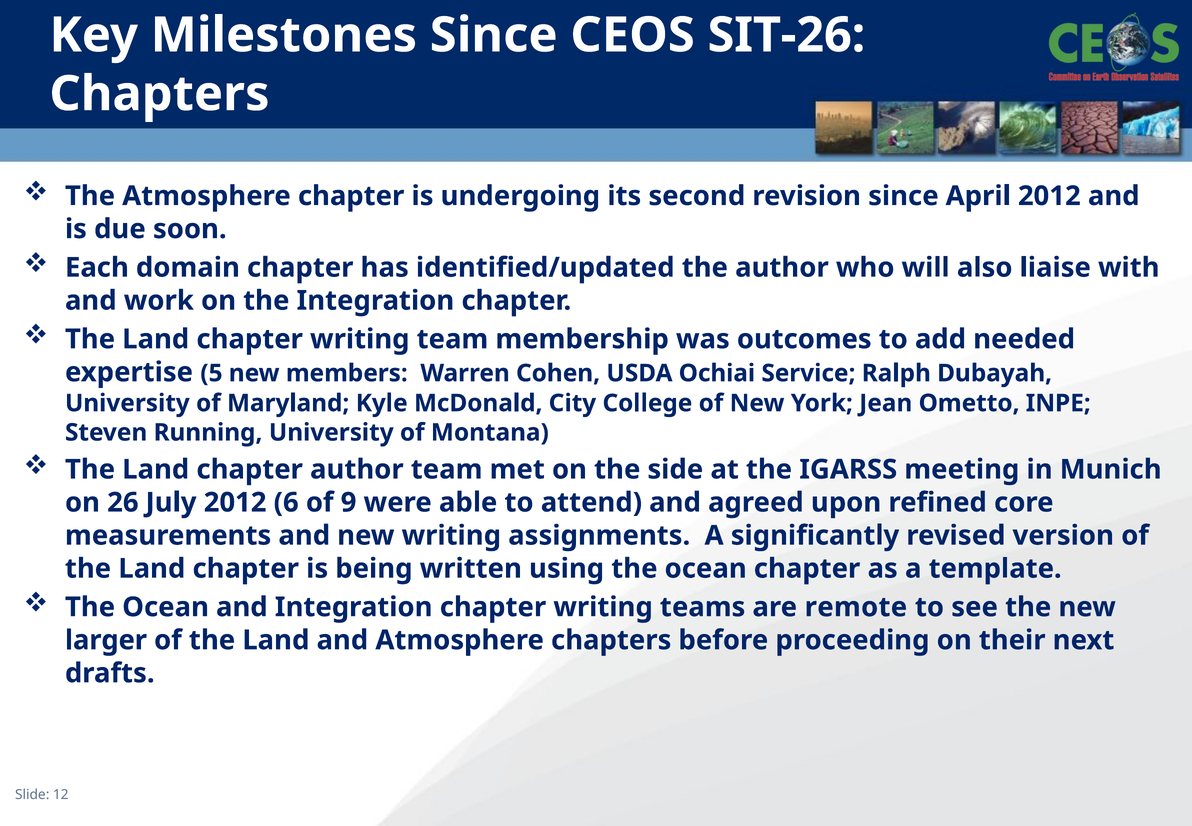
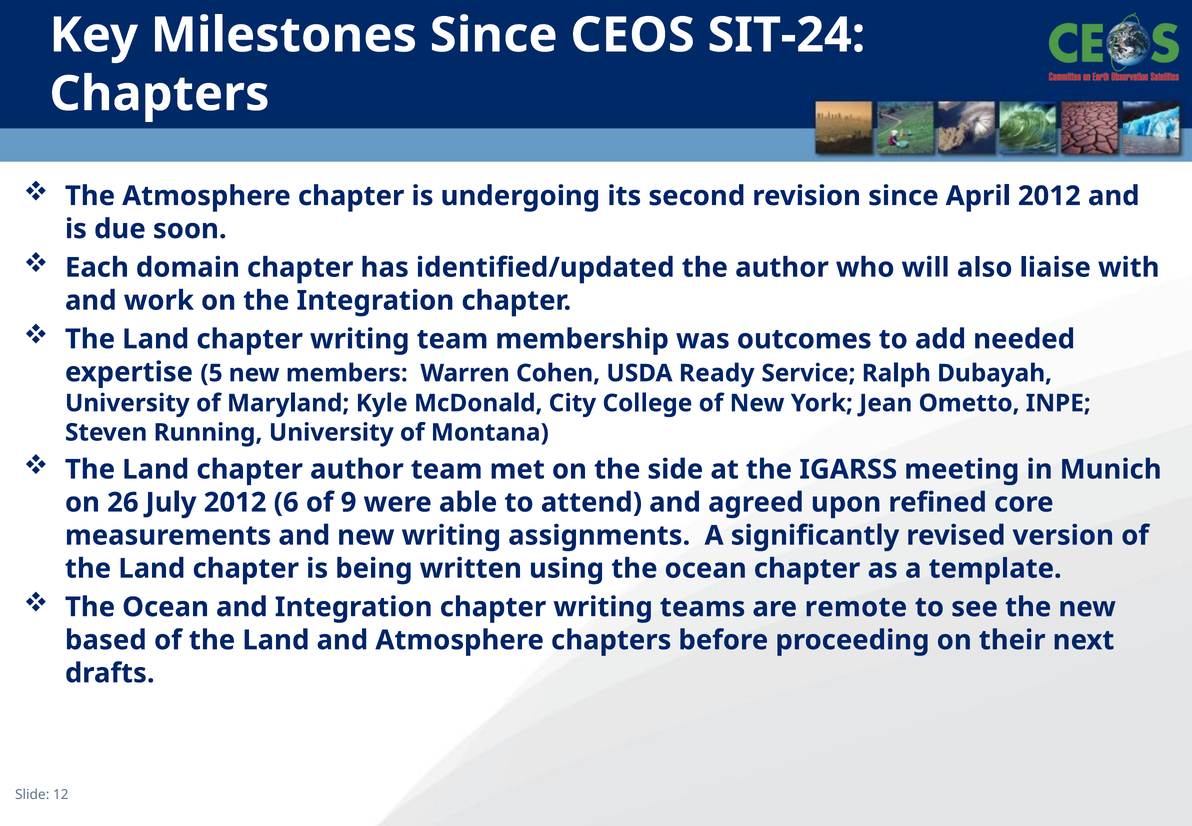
SIT-26: SIT-26 -> SIT-24 (786, 35)
Ochiai: Ochiai -> Ready (717, 373)
larger: larger -> based (106, 640)
